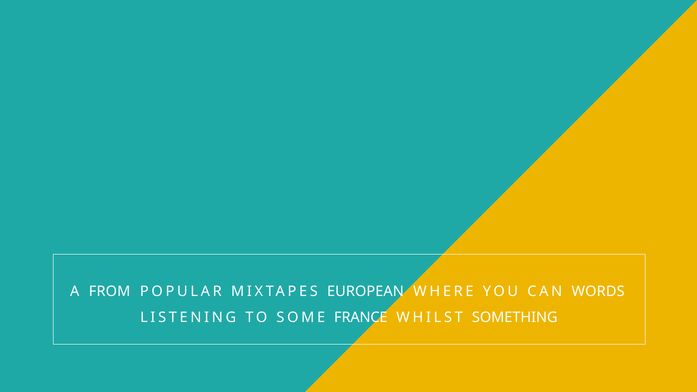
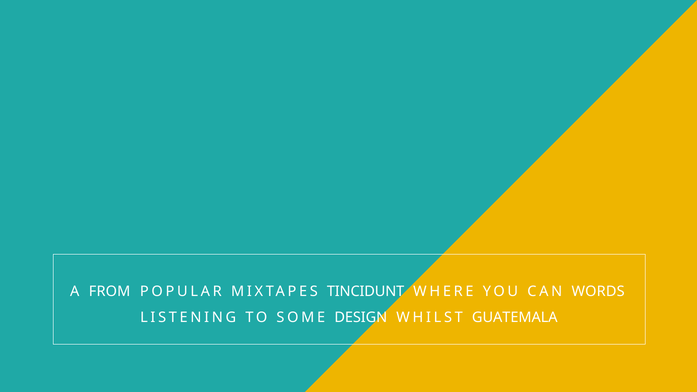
EUROPEAN: EUROPEAN -> TINCIDUNT (366, 292)
FRANCE: FRANCE -> DESIGN (361, 318)
SOMETHING: SOMETHING -> GUATEMALA (515, 318)
